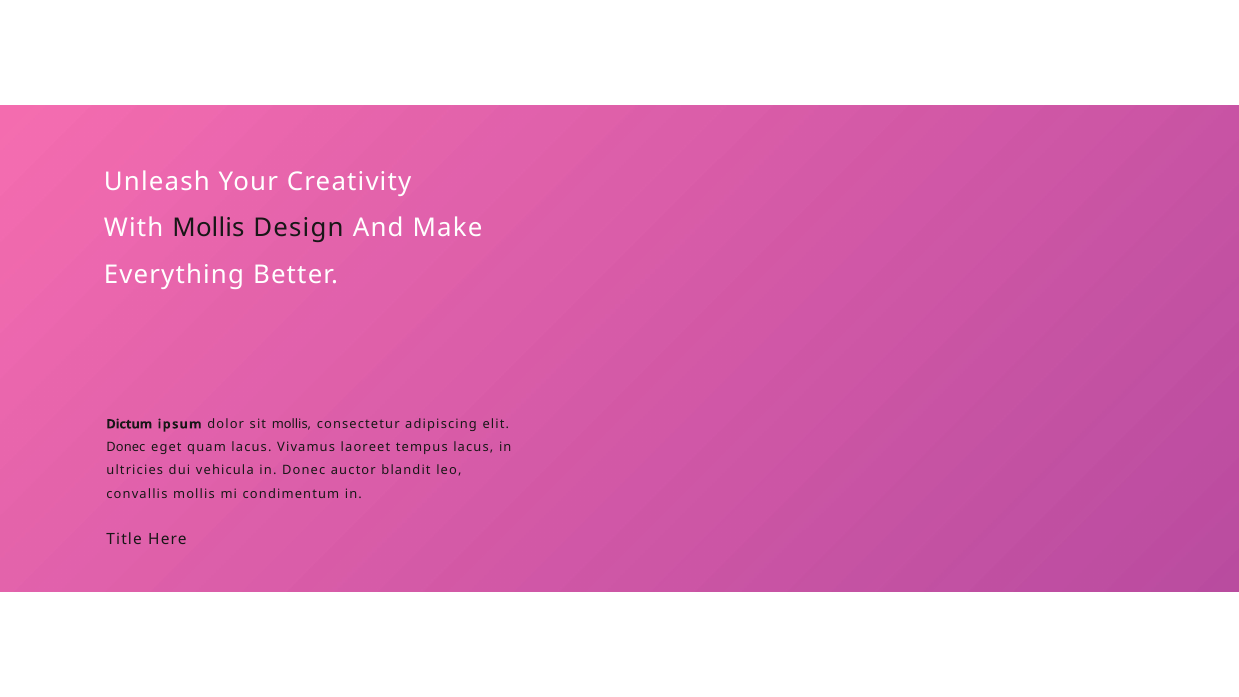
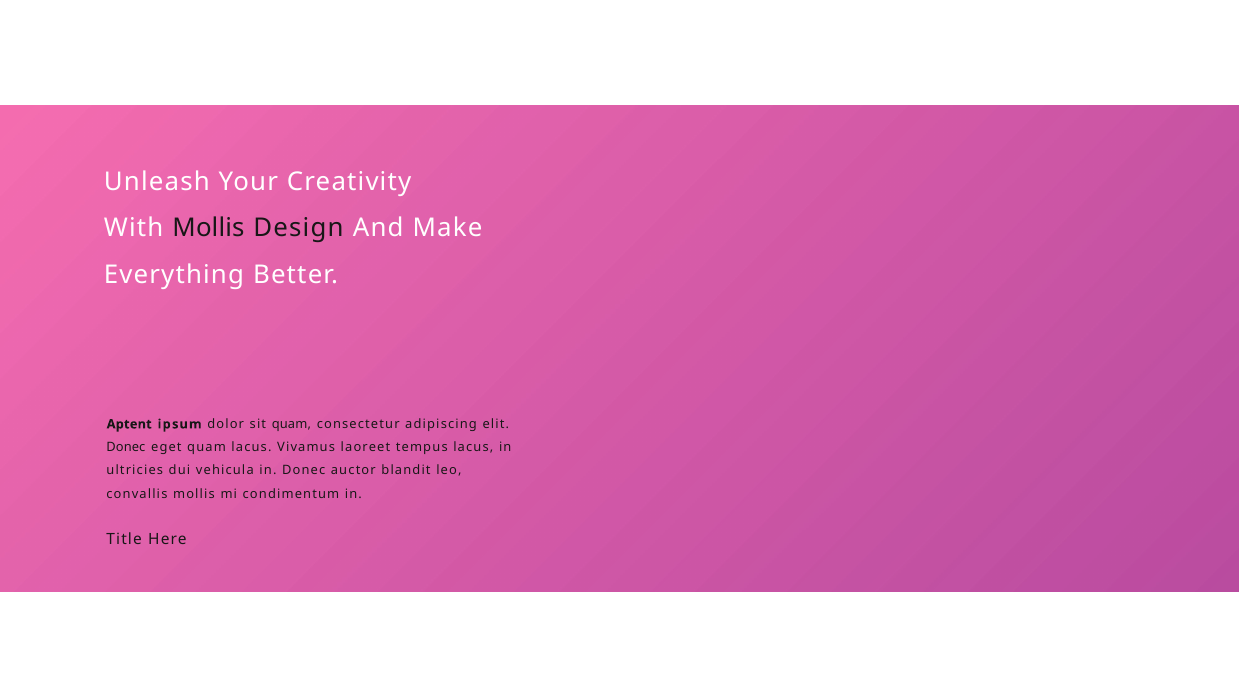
Dictum: Dictum -> Aptent (129, 424)
sit mollis: mollis -> quam (291, 424)
